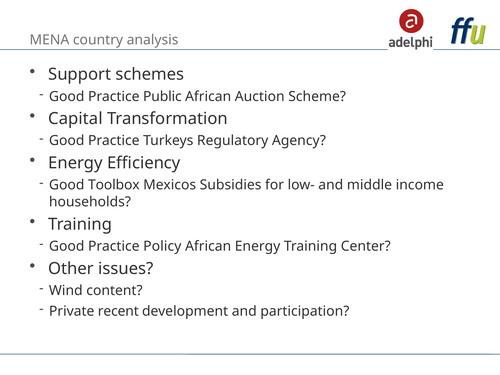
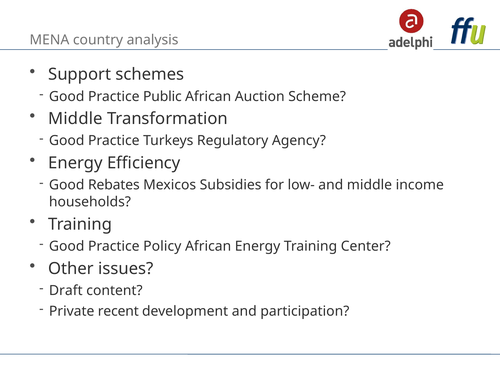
Capital: Capital -> Middle (75, 119)
Toolbox: Toolbox -> Rebates (114, 185)
Wind: Wind -> Draft (66, 291)
